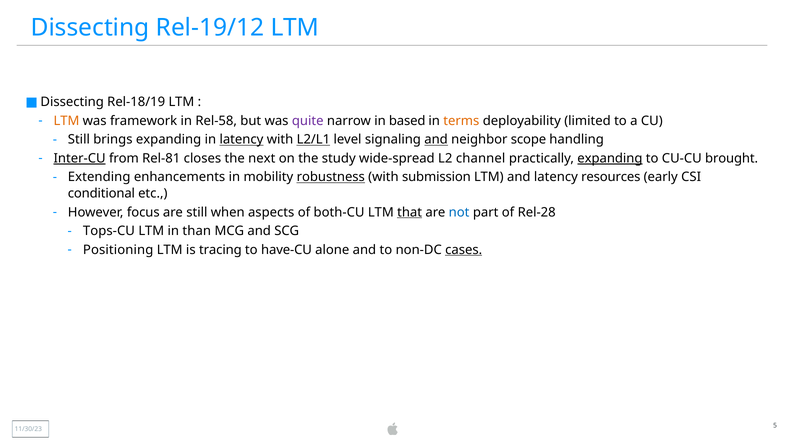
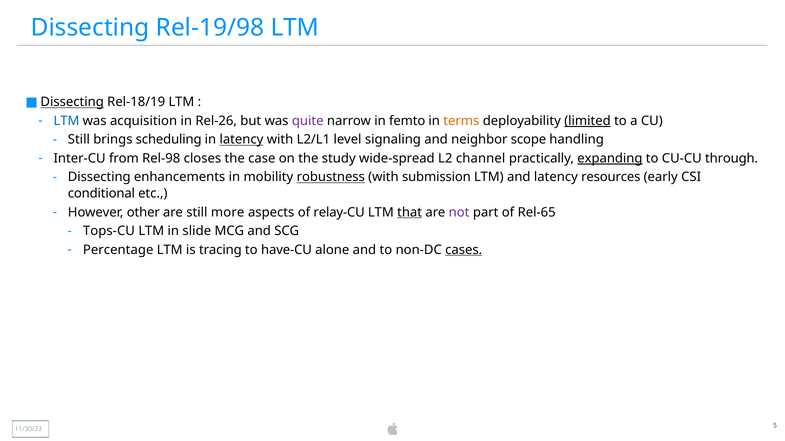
Rel-19/12: Rel-19/12 -> Rel-19/98 (210, 28)
Dissecting underline: none -> present (72, 102)
LTM colour: orange -> blue (66, 121)
framework: framework -> acquisition (144, 121)
Rel-58: Rel-58 -> Rel-26 (216, 121)
based: based -> femto (407, 121)
limited underline: none -> present (588, 121)
brings expanding: expanding -> scheduling (169, 140)
L2/L1 underline: present -> none (313, 140)
and underline: present -> none (436, 140)
Inter-CU underline: present -> none (80, 159)
Rel-81: Rel-81 -> Rel-98 (161, 159)
next: next -> case (262, 159)
brought: brought -> through (732, 159)
Extending: Extending -> Dissecting (99, 177)
focus: focus -> other (143, 212)
when: when -> more (228, 212)
both-CU: both-CU -> relay-CU (339, 212)
not colour: blue -> purple (459, 212)
Rel-28: Rel-28 -> Rel-65 (537, 212)
than: than -> slide (197, 231)
Positioning: Positioning -> Percentage (118, 250)
